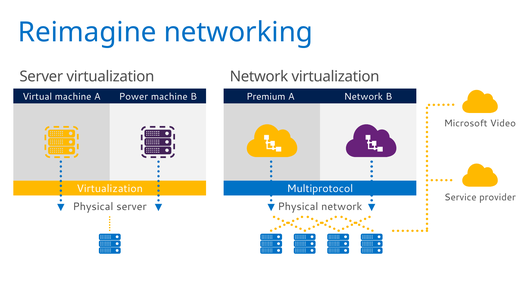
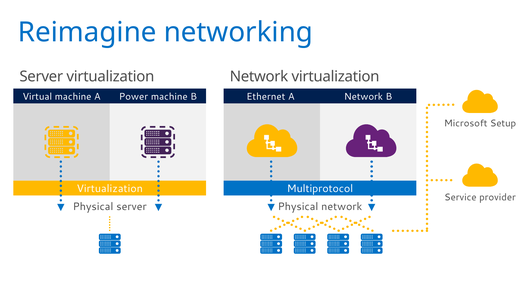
Premium: Premium -> Ethernet (266, 97)
Video: Video -> Setup (503, 123)
